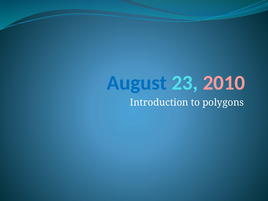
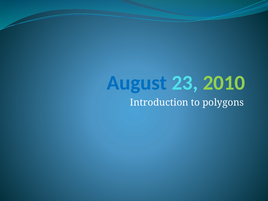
2010 colour: pink -> light green (224, 83)
